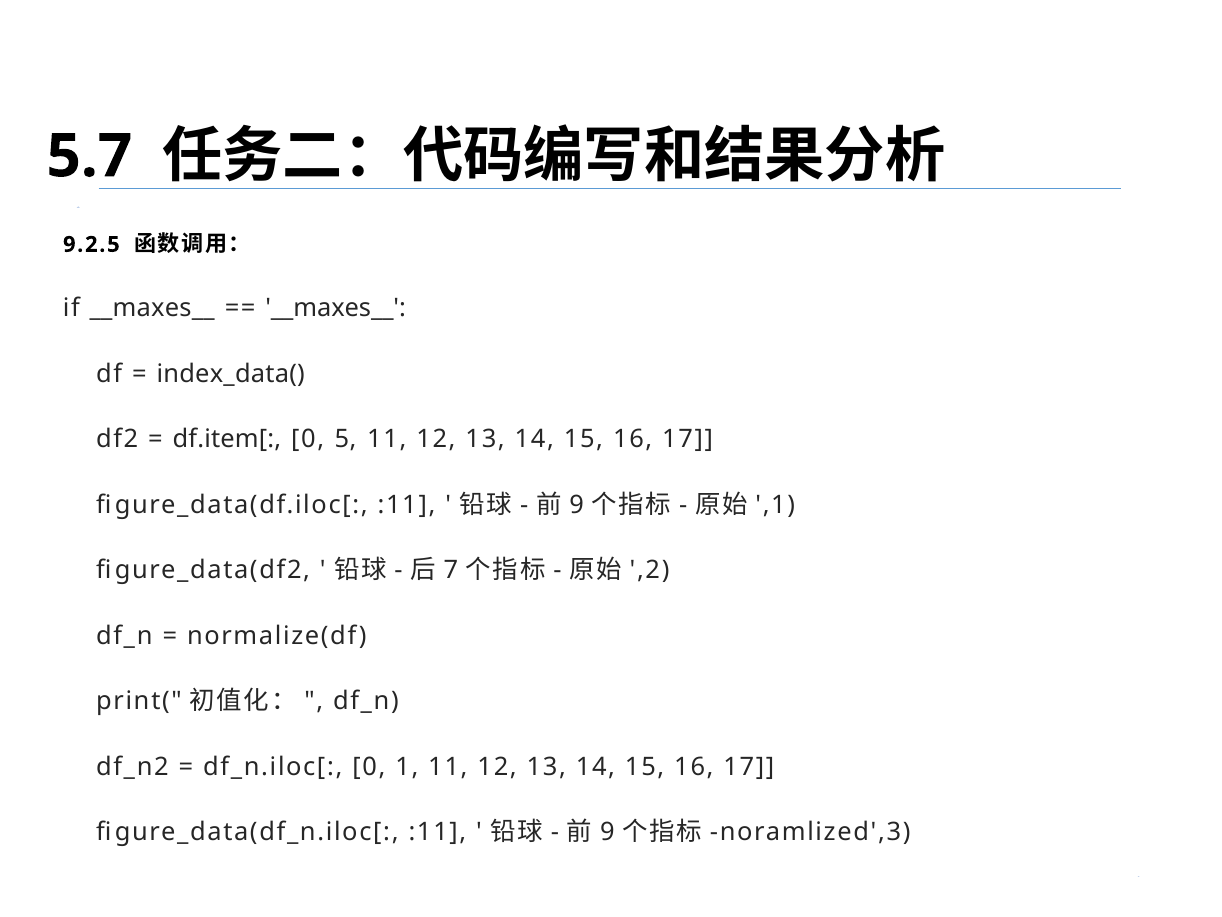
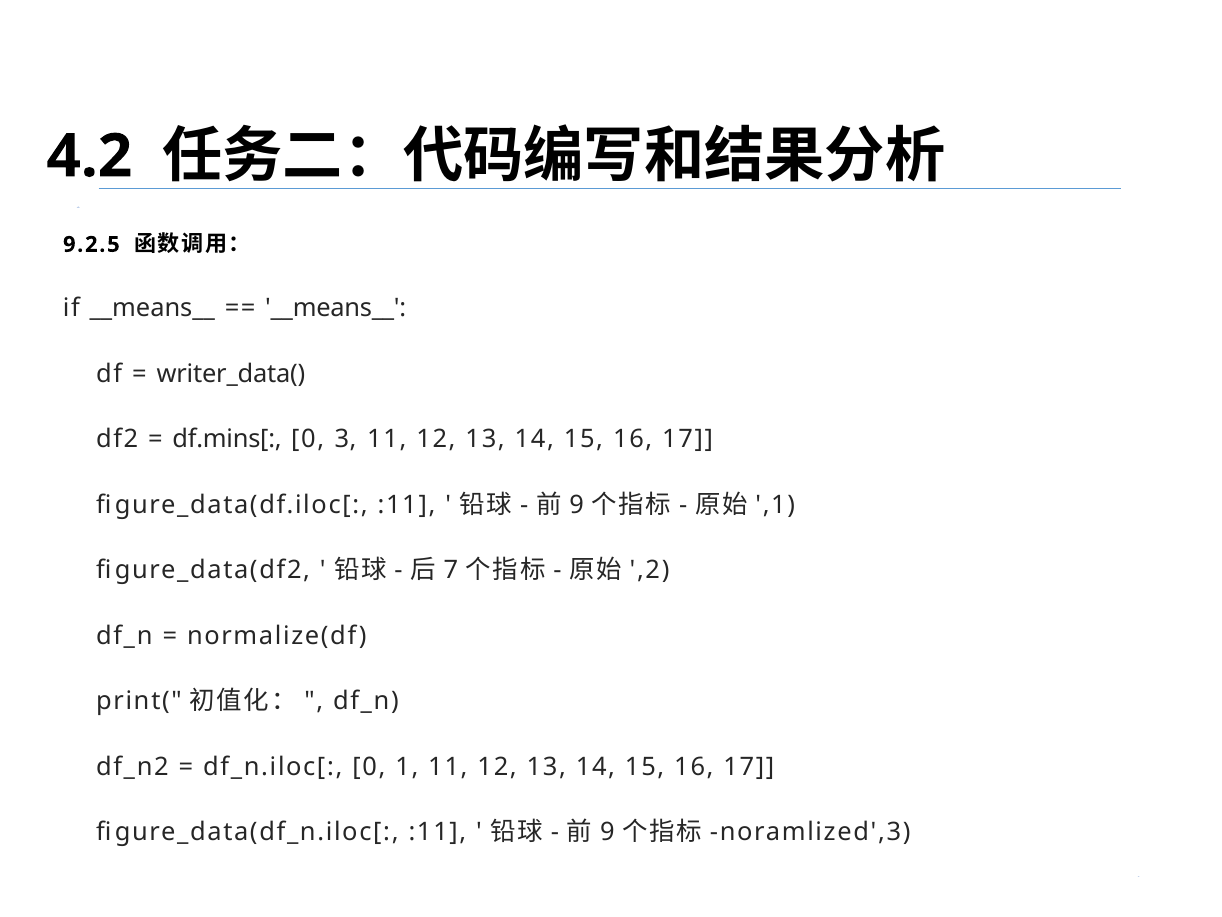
5.7: 5.7 -> 4.2 (89, 156)
if __maxes__: __maxes__ -> __means__ (152, 308)
__maxes__: __maxes__ -> __means__ (336, 308)
index_data(: index_data( -> writer_data( (231, 374)
df.item[: df.item[ -> df.mins[ (227, 439)
5: 5 -> 3 (346, 439)
